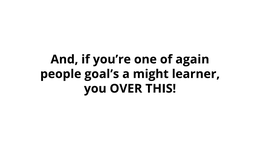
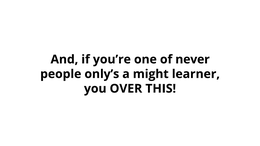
again: again -> never (193, 59)
goal’s: goal’s -> only’s (102, 74)
